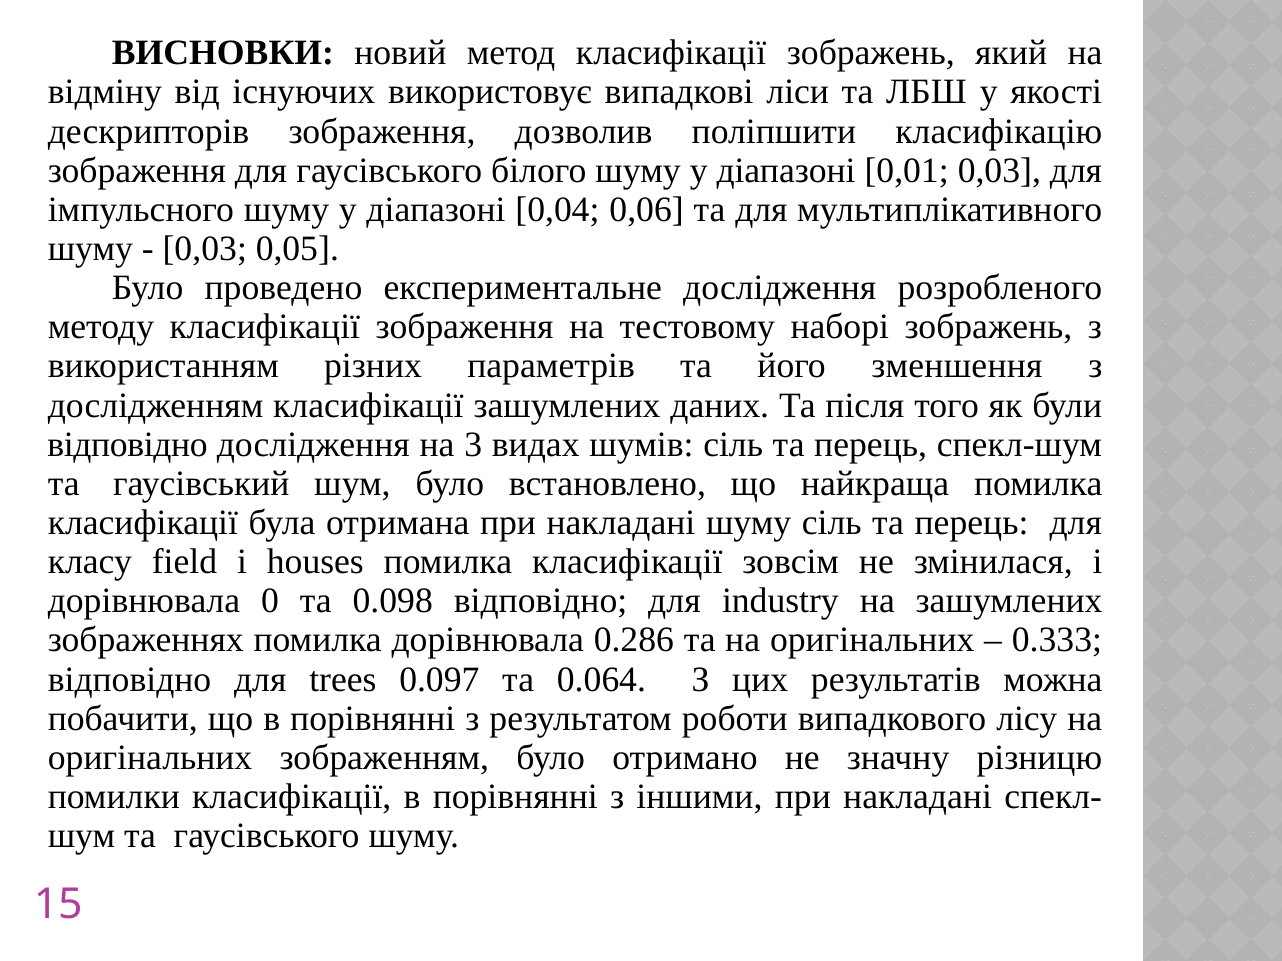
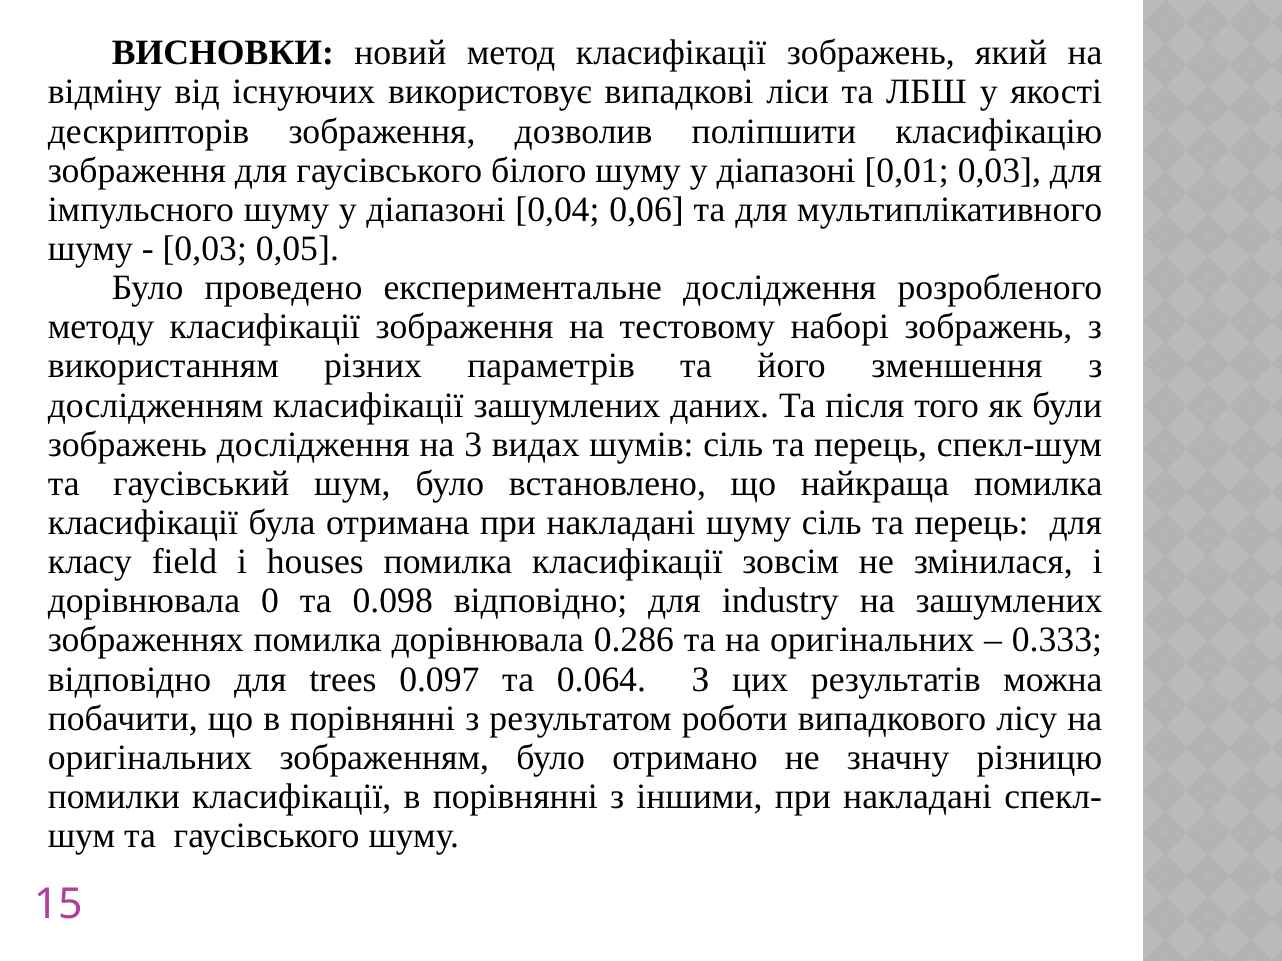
відповідно: відповідно -> зображень (127, 445)
